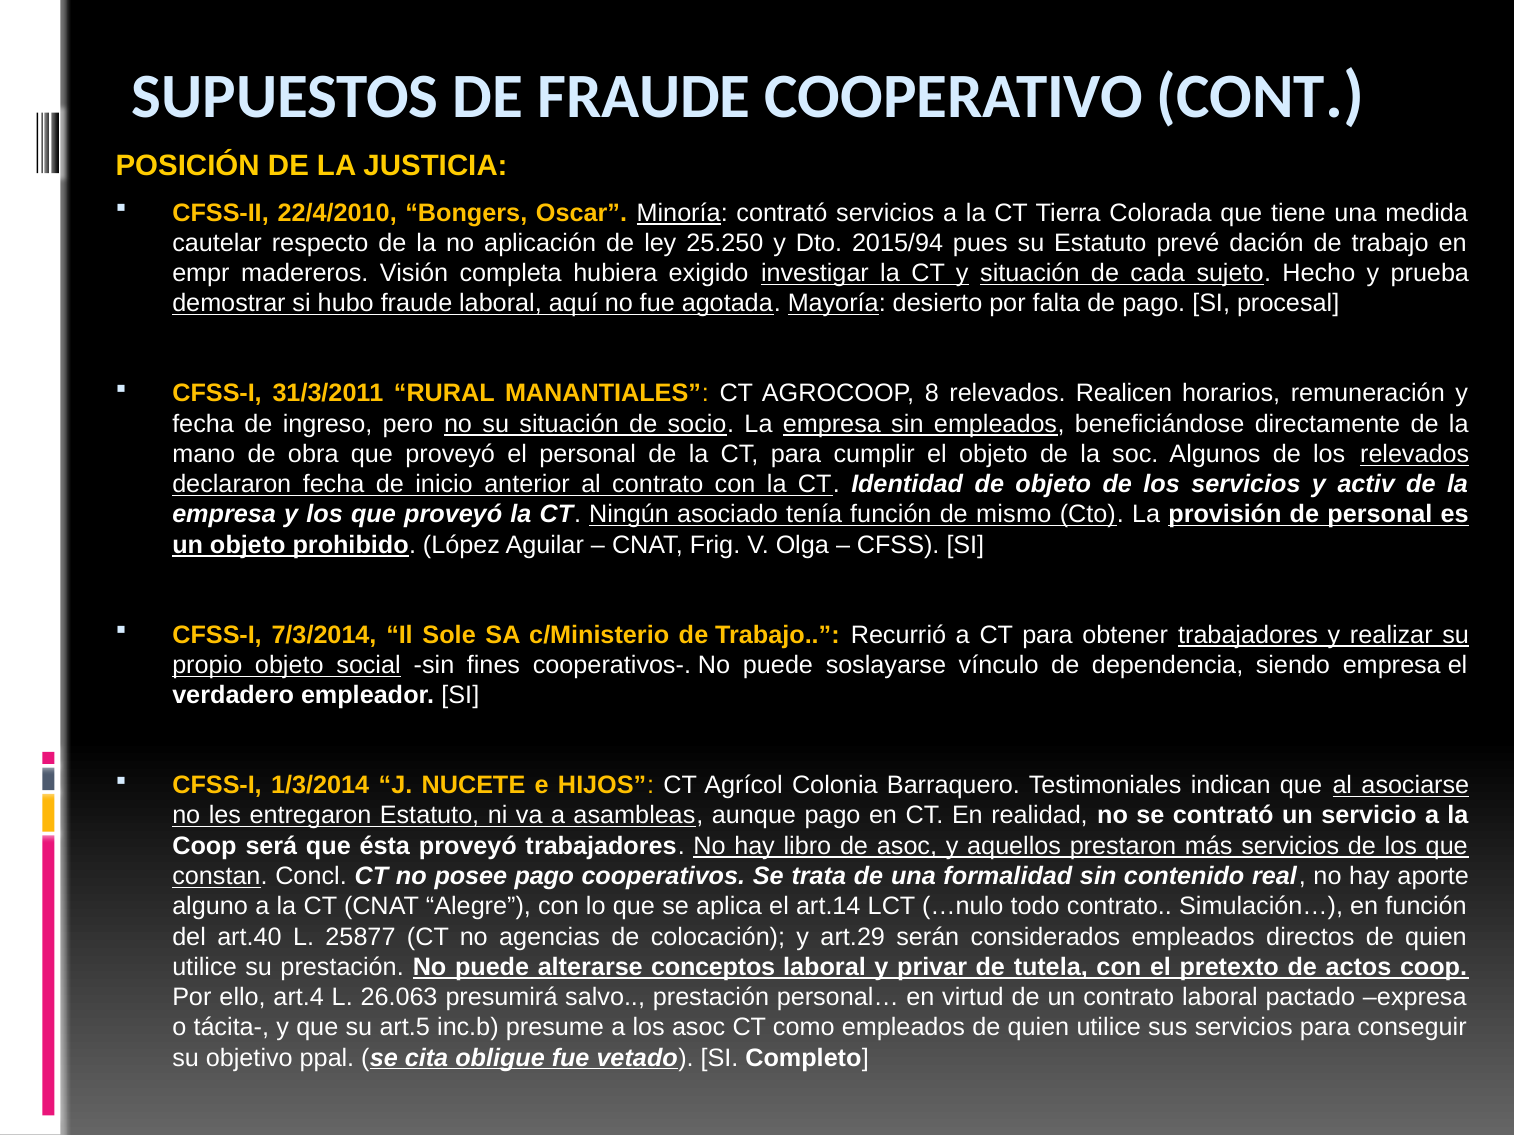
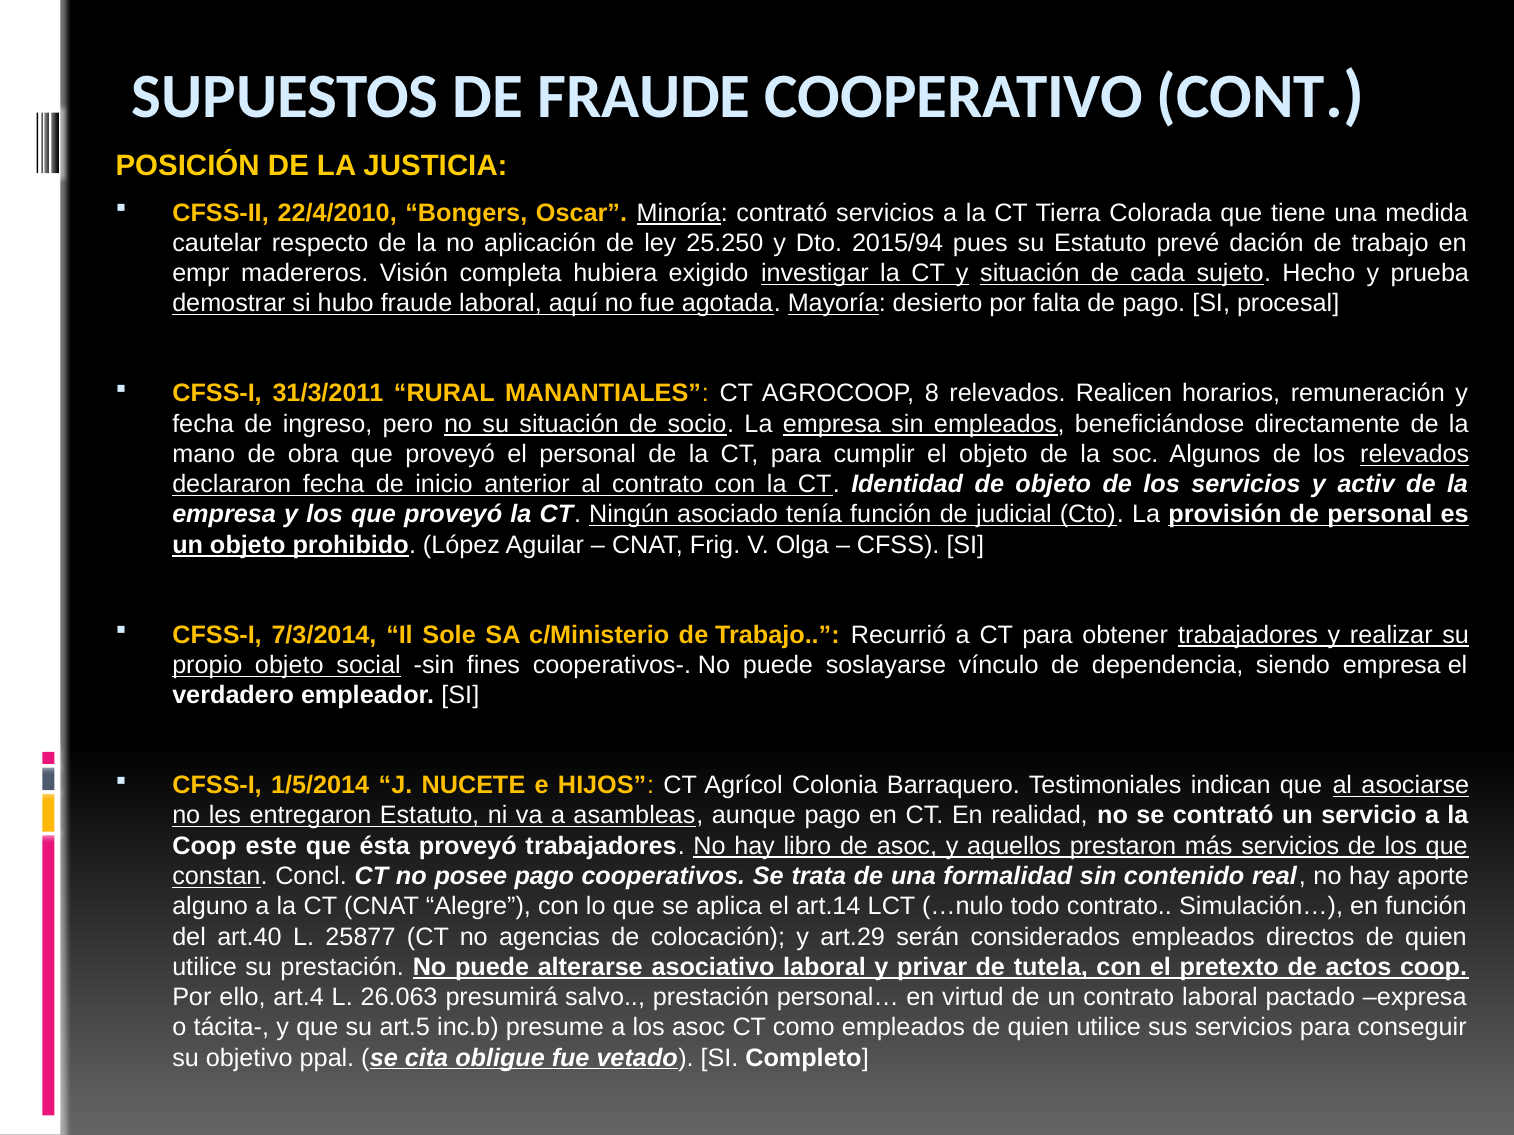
mismo: mismo -> judicial (1014, 515)
1/3/2014: 1/3/2014 -> 1/5/2014 (320, 786)
será: será -> este (271, 846)
conceptos: conceptos -> asociativo (713, 967)
